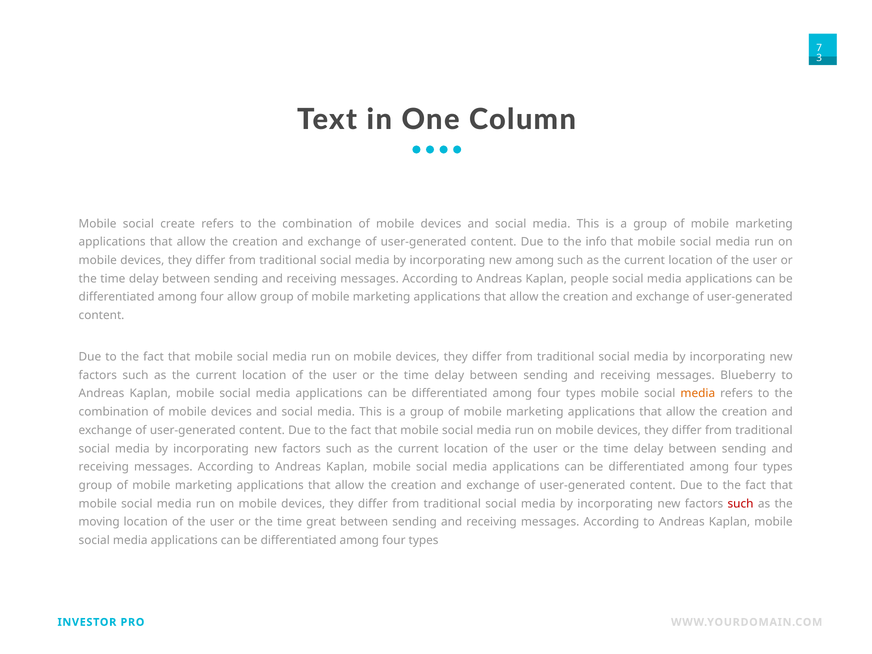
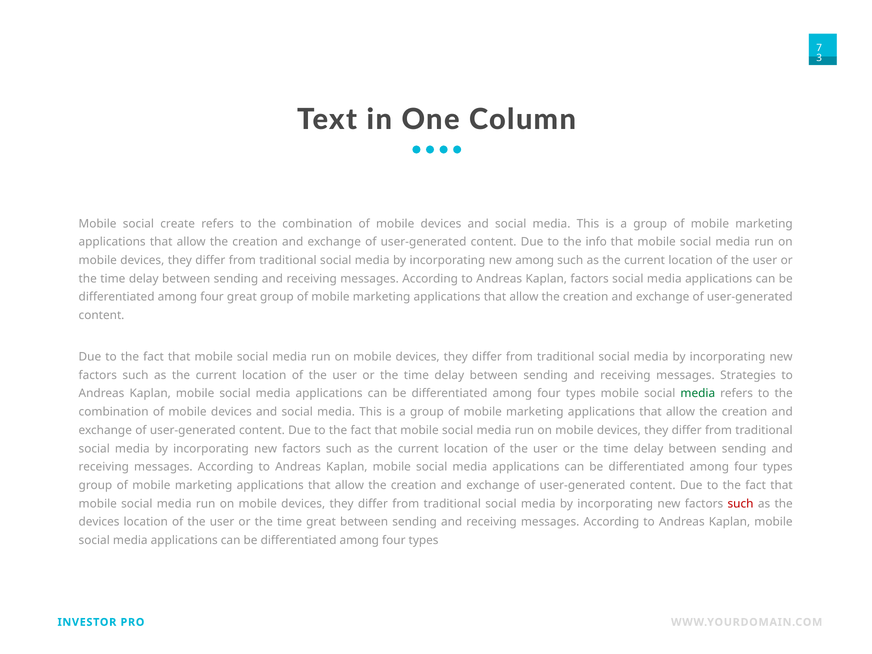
Kaplan people: people -> factors (590, 279)
four allow: allow -> great (242, 297)
Blueberry: Blueberry -> Strategies (748, 375)
media colour: orange -> green (698, 394)
moving: moving -> devices (99, 522)
